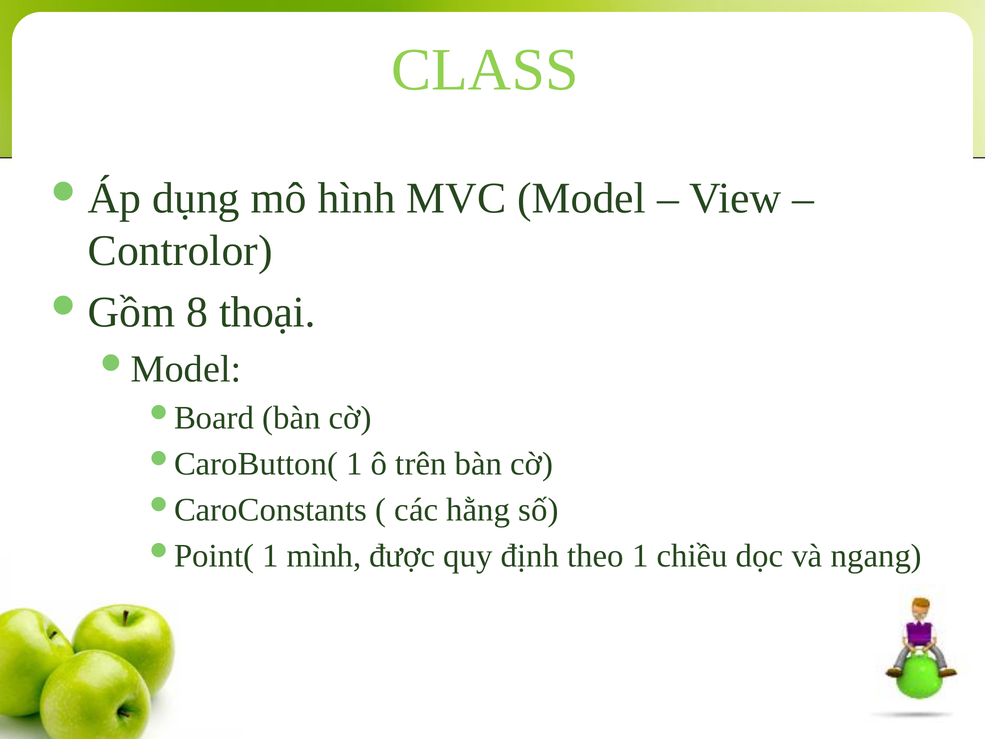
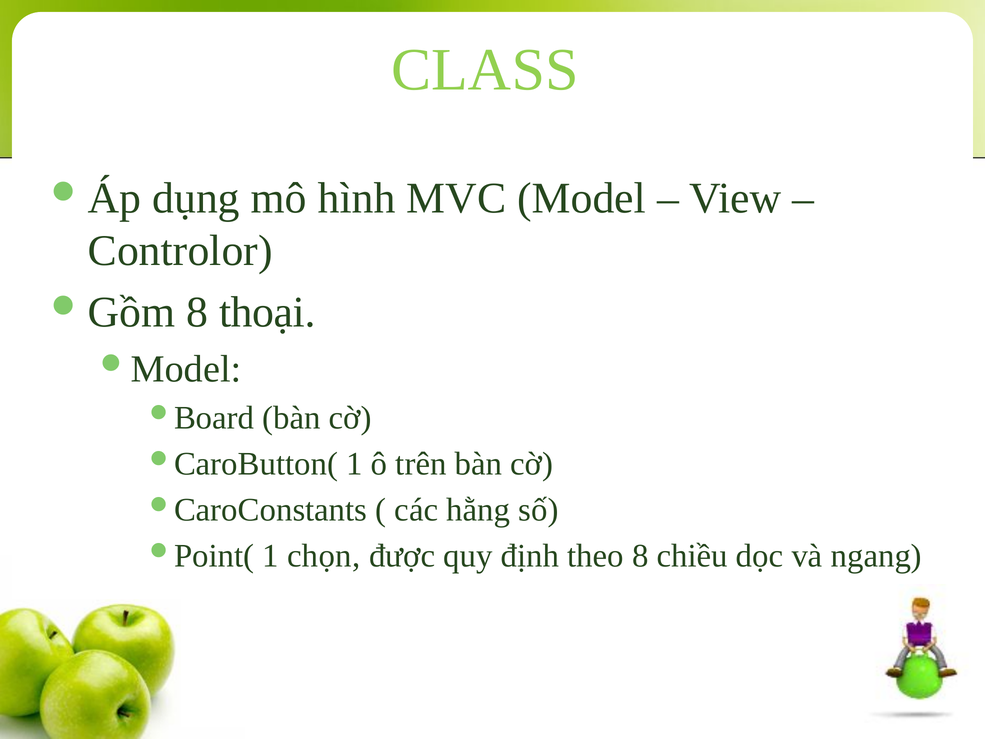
mình: mình -> chọn (324, 556)
theo 1: 1 -> 8 (640, 556)
